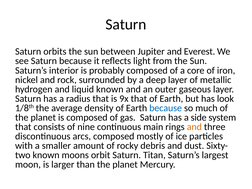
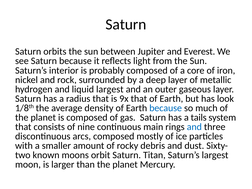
liquid known: known -> largest (110, 89)
side: side -> tails (199, 117)
and colour: orange -> blue (194, 127)
